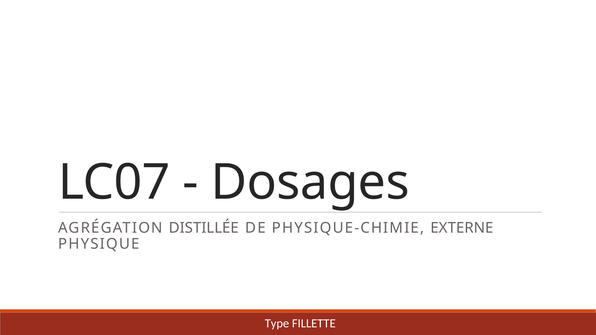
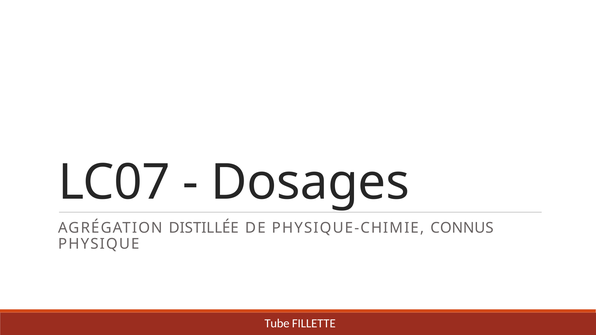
EXTERNE: EXTERNE -> CONNUS (462, 228)
Type: Type -> Tube (277, 324)
